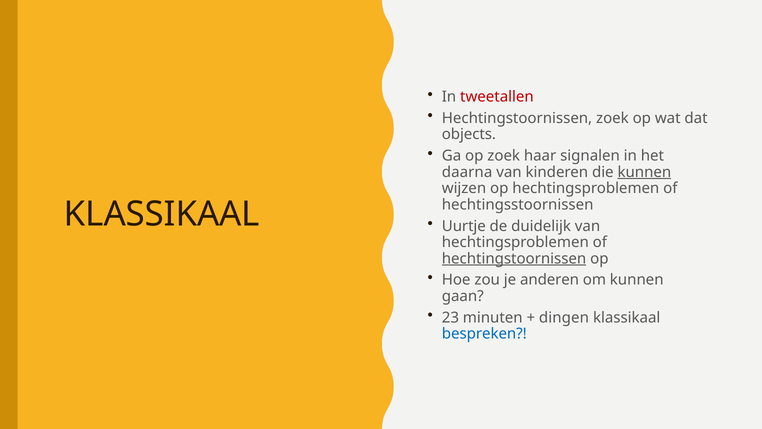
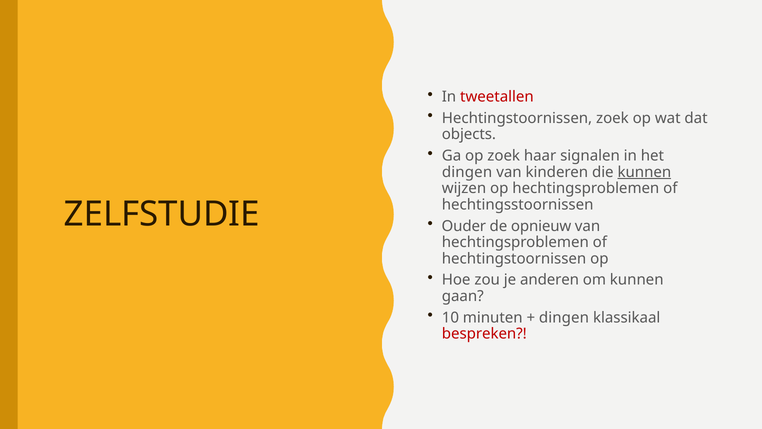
daarna: daarna -> dingen (467, 172)
KLASSIKAAL: KLASSIKAAL -> ZELFSTUDIE (162, 214)
Uurtje: Uurtje -> Ouder (464, 226)
duidelijk: duidelijk -> opnieuw (541, 226)
hechtingstoornissen underline: present -> none (514, 258)
23: 23 -> 10 (450, 317)
bespreken colour: blue -> red (484, 334)
